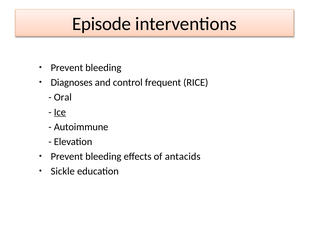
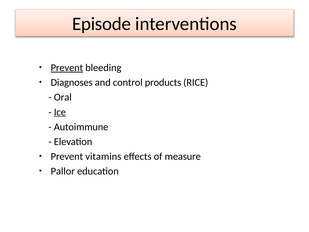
Prevent underline: none -> present (67, 68)
frequent: frequent -> products (163, 82)
bleeding: bleeding -> vitamins (103, 156)
antacids: antacids -> measure (183, 156)
Sickle: Sickle -> Pallor (63, 171)
